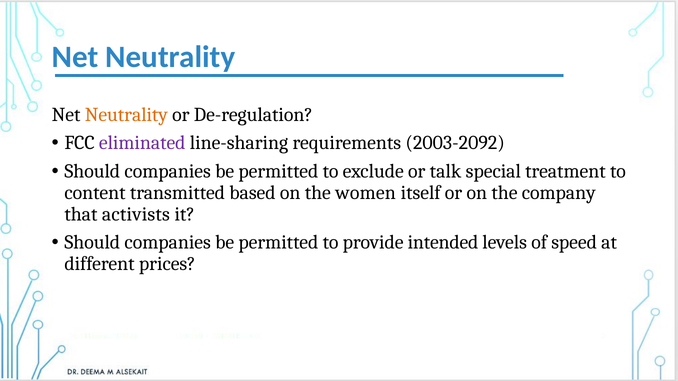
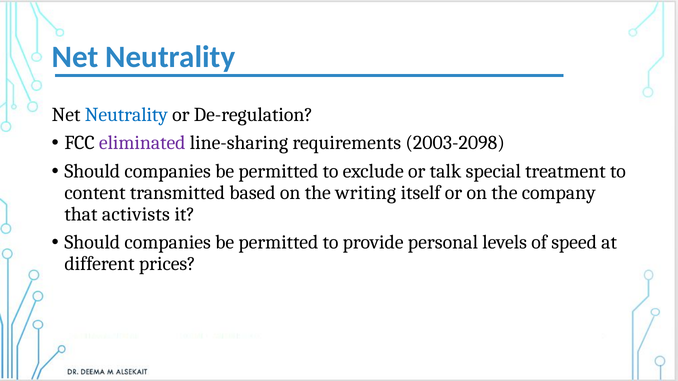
Neutrality colour: orange -> blue (126, 115)
2003-2092: 2003-2092 -> 2003-2098 (455, 143)
women: women -> writing (366, 193)
intended: intended -> personal (443, 243)
